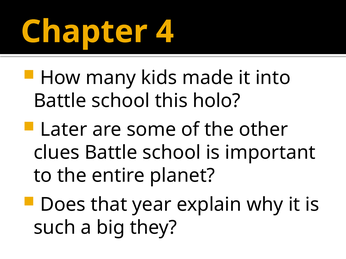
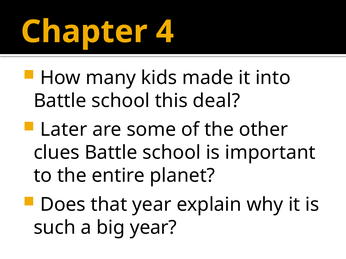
holo: holo -> deal (216, 101)
big they: they -> year (153, 228)
